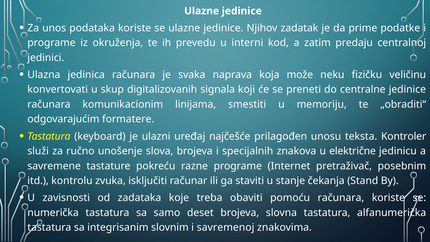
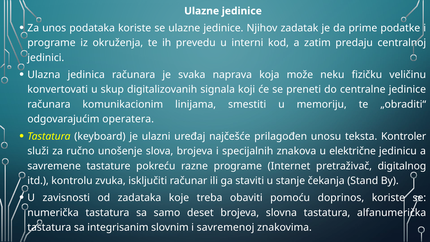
formatere: formatere -> operatera (128, 119)
posebnim: posebnim -> digitalnog (402, 166)
pomoću računara: računara -> doprinos (341, 198)
